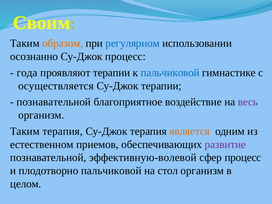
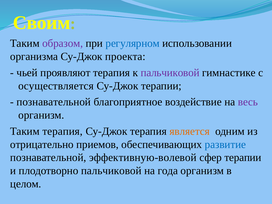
образом colour: orange -> purple (63, 43)
осознанно: осознанно -> организма (34, 56)
Су-Джок процесс: процесс -> проекта (125, 56)
года: года -> чьей (27, 73)
проявляют терапии: терапии -> терапия (112, 73)
пальчиковой colour: blue -> purple (170, 73)
естественном: естественном -> отрицательно (42, 144)
развитие colour: purple -> blue (225, 144)
сфер процесс: процесс -> терапии (243, 158)
стол: стол -> года (168, 171)
